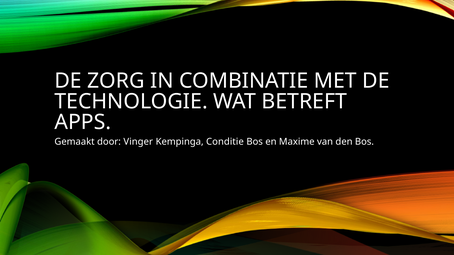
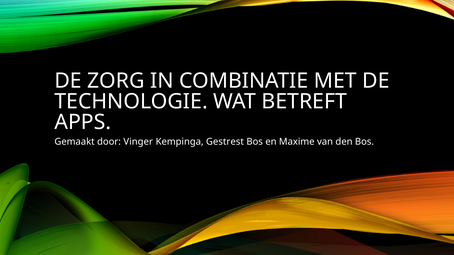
Conditie: Conditie -> Gestrest (225, 142)
